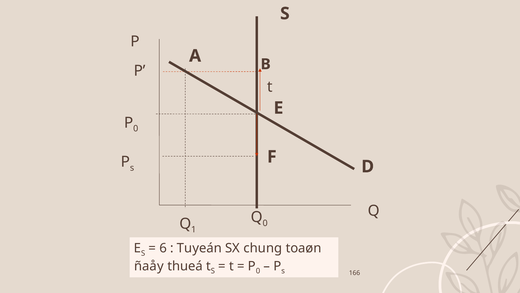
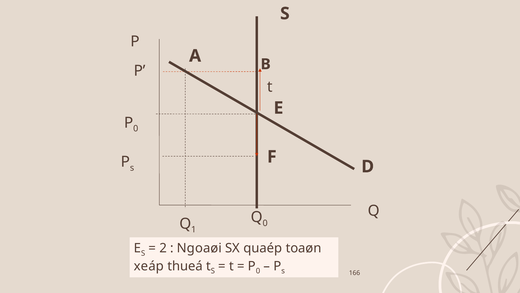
6: 6 -> 2 (163, 248)
Tuyeán: Tuyeán -> Ngoaøi (199, 248)
chung: chung -> quaép (263, 248)
ñaåy: ñaåy -> xeáp (149, 266)
